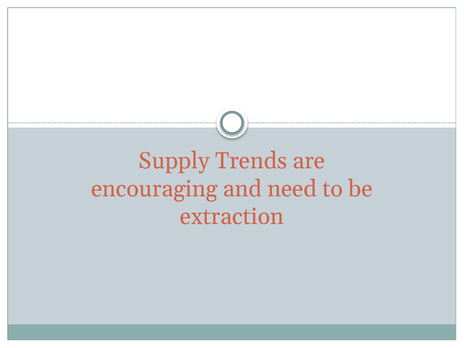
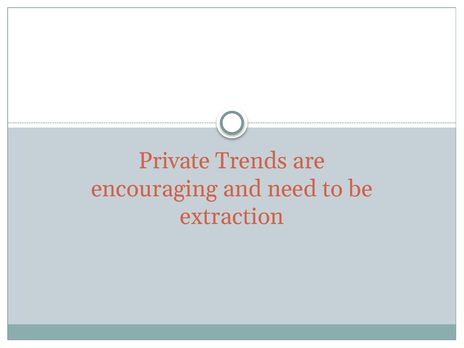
Supply: Supply -> Private (174, 161)
